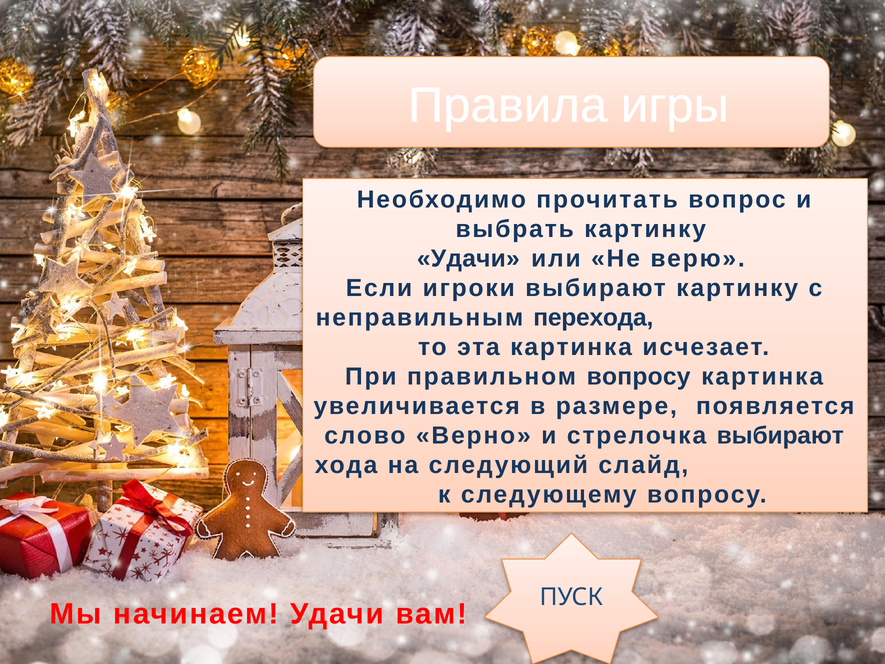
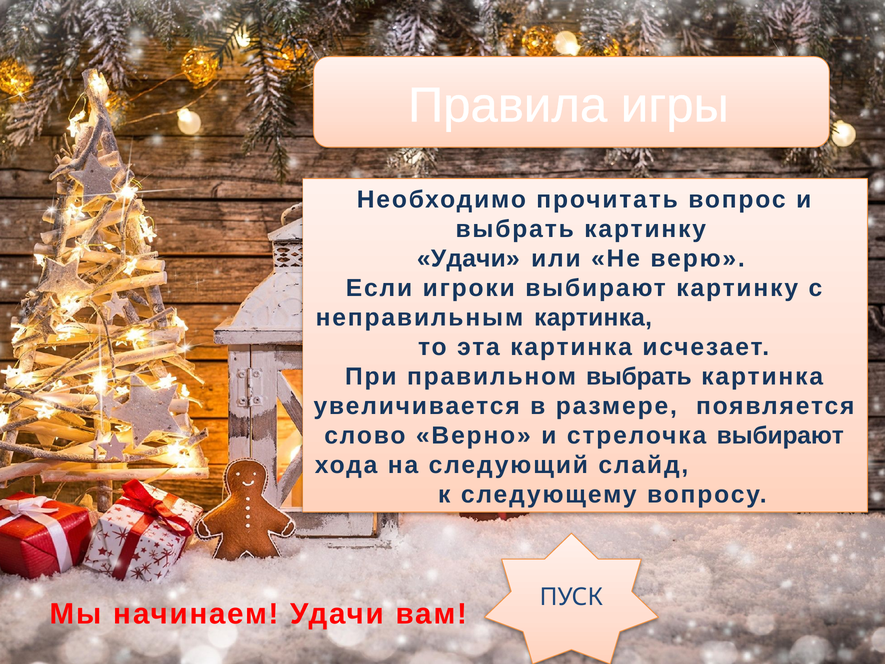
неправильным перехода: перехода -> картинка (593, 317)
правильном вопросу: вопросу -> выбрать (639, 376)
